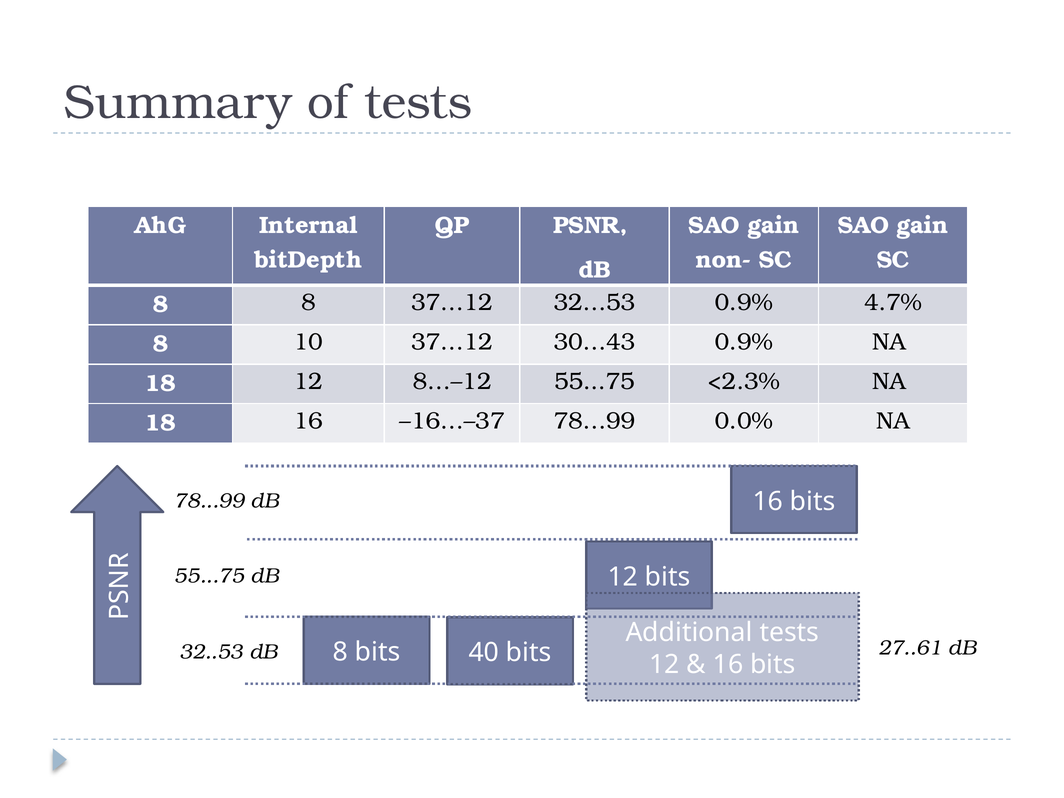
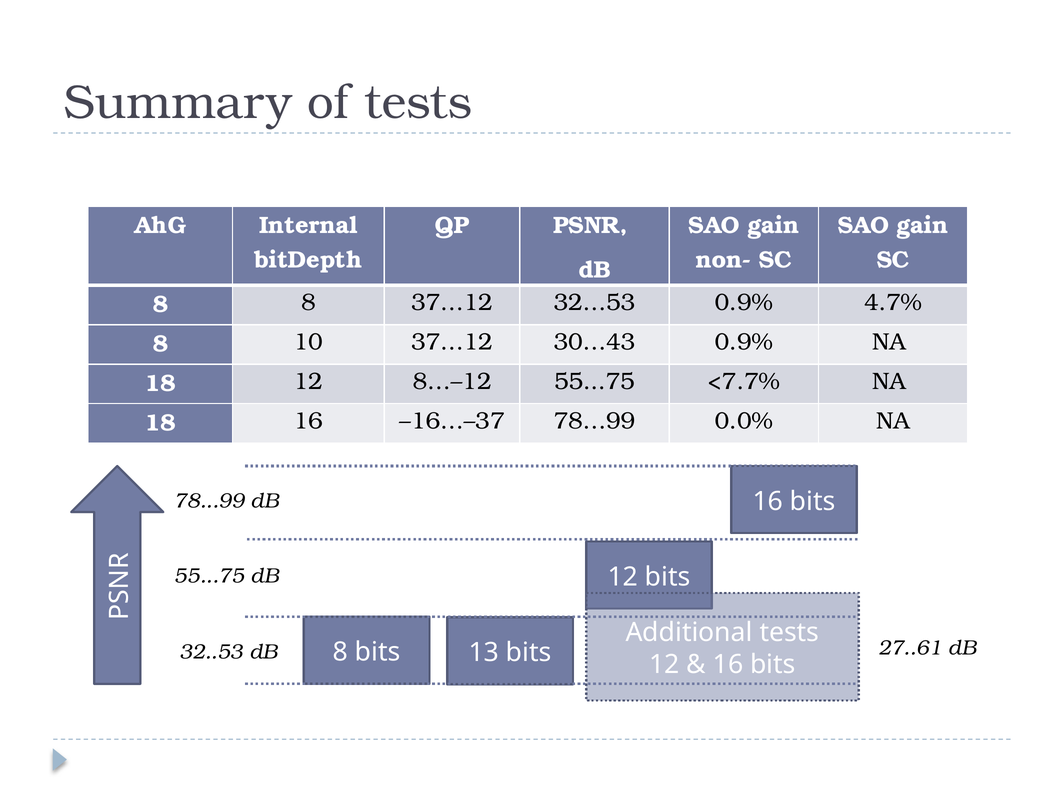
<2.3%: <2.3% -> <7.7% (744, 382)
40: 40 -> 13 (484, 653)
